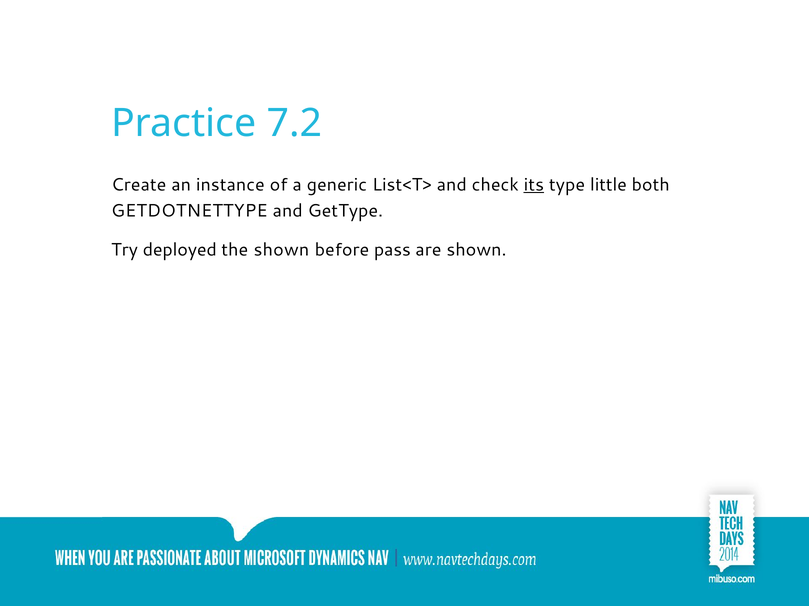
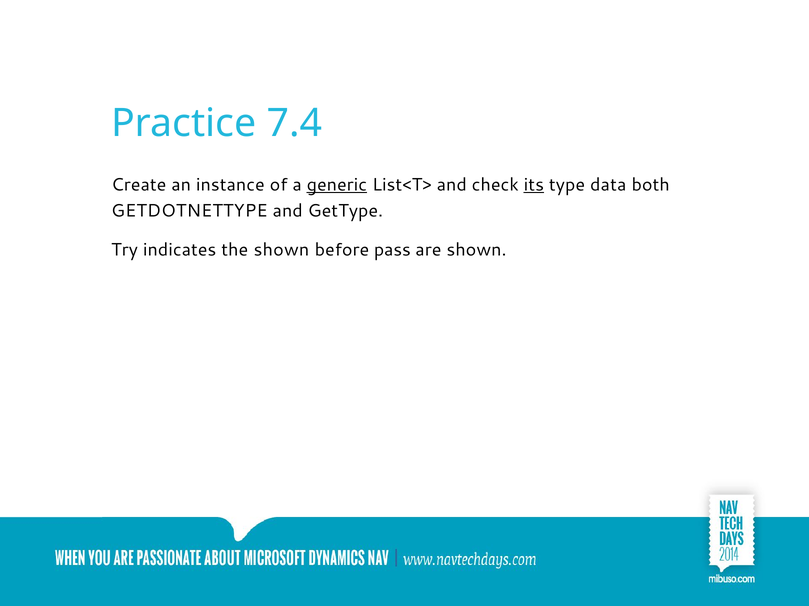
7.2: 7.2 -> 7.4 (294, 124)
generic underline: none -> present (337, 185)
little: little -> data (608, 185)
deployed: deployed -> indicates (180, 250)
